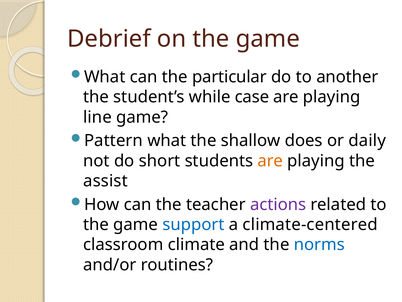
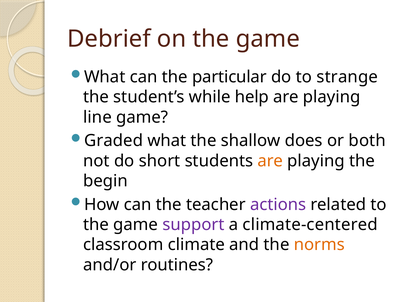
another: another -> strange (347, 77)
case: case -> help (252, 97)
Pattern: Pattern -> Graded (114, 141)
daily: daily -> both (367, 141)
assist: assist -> begin (106, 181)
support colour: blue -> purple (193, 224)
norms colour: blue -> orange (319, 244)
